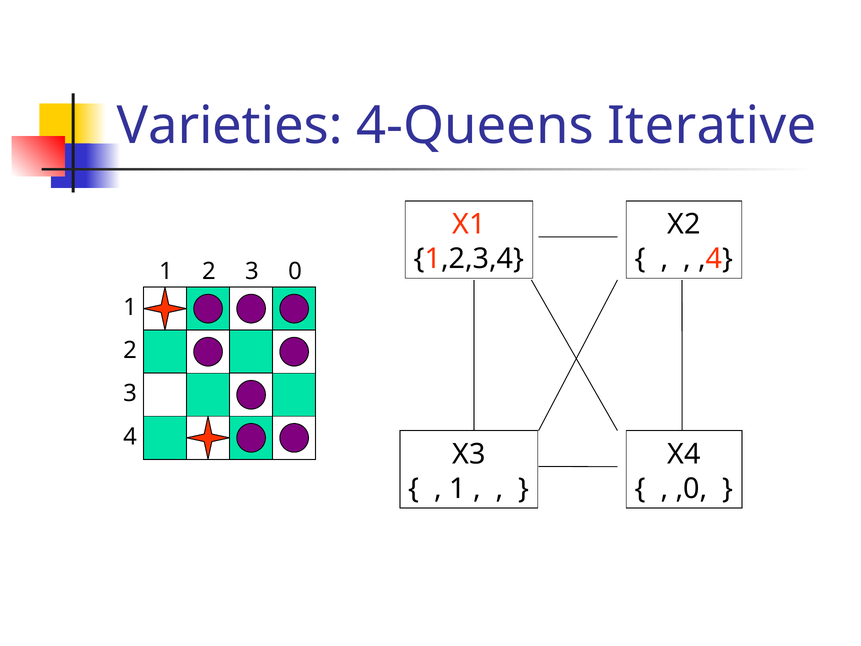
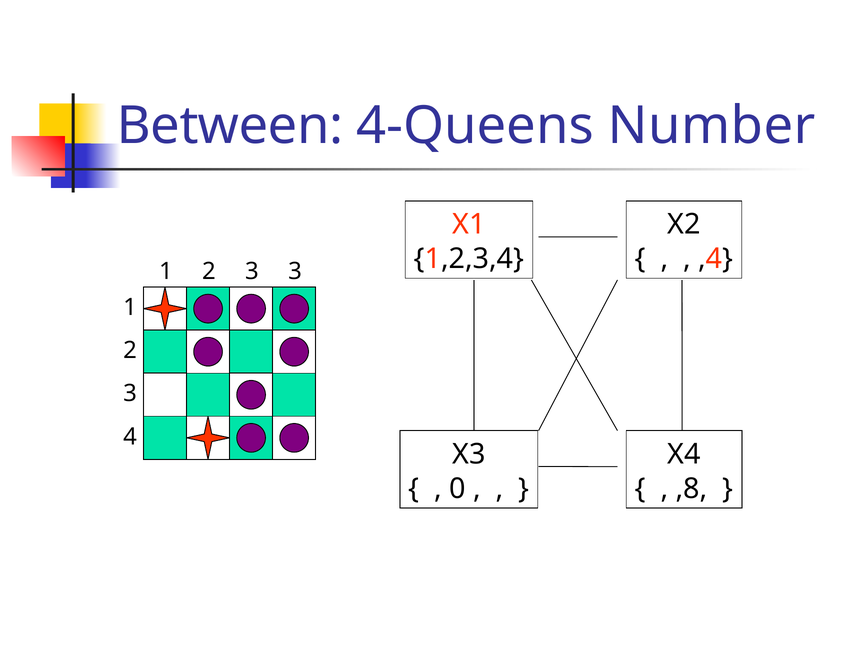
Varieties: Varieties -> Between (230, 126)
Iterative: Iterative -> Number (712, 126)
2 0: 0 -> 3 (295, 271)
1: 1 -> 0 (458, 488)
,0: ,0 -> ,8 (692, 488)
